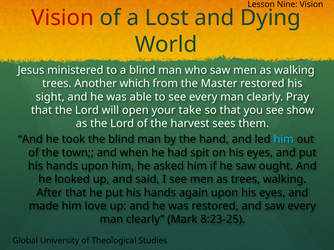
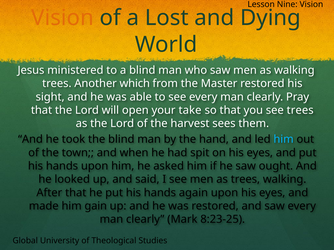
Vision colour: red -> orange (63, 18)
see show: show -> trees (300, 110)
love: love -> gain (96, 206)
